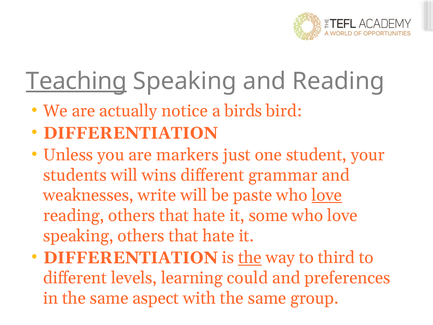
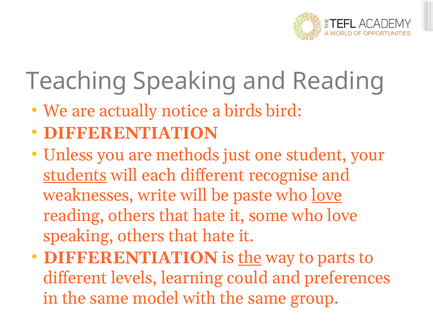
Teaching underline: present -> none (76, 81)
markers: markers -> methods (188, 155)
students underline: none -> present (75, 175)
wins: wins -> each (159, 175)
grammar: grammar -> recognise (283, 175)
third: third -> parts (336, 258)
aspect: aspect -> model (156, 298)
